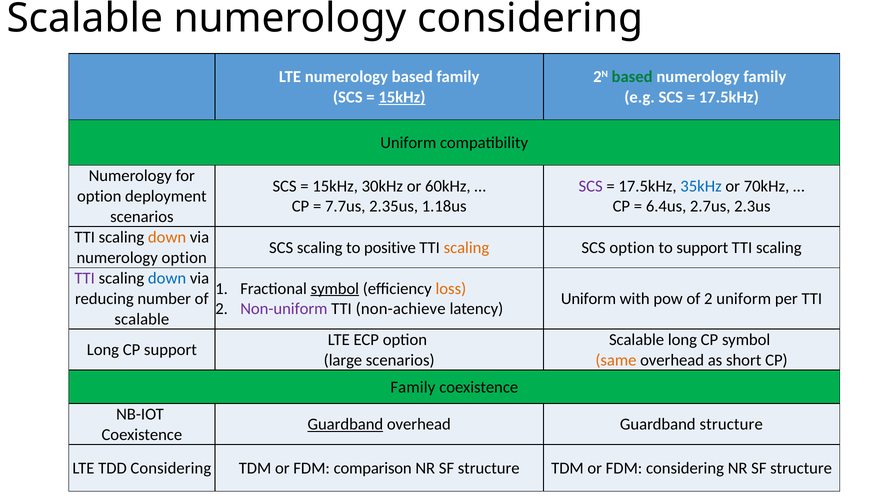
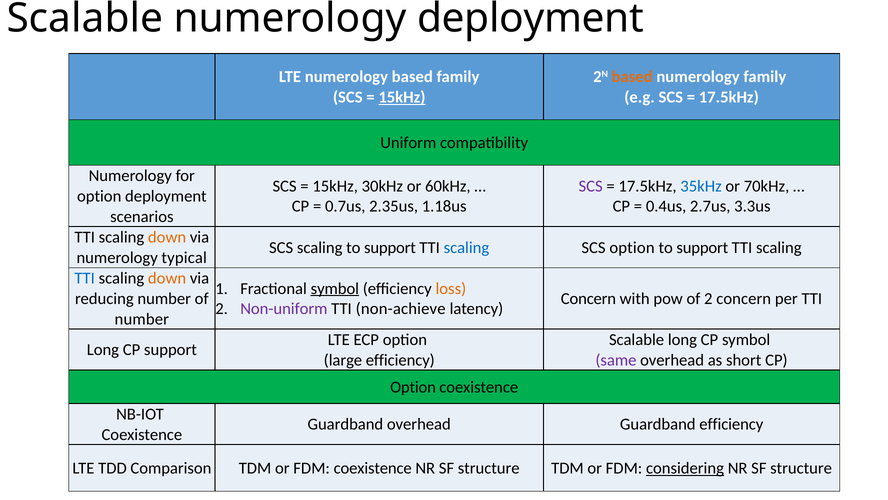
numerology considering: considering -> deployment (530, 18)
based colour: green -> orange (632, 77)
7.7us: 7.7us -> 0.7us (345, 206)
6.4us: 6.4us -> 0.4us (666, 206)
2.3us: 2.3us -> 3.3us (752, 206)
scaling to positive: positive -> support (390, 247)
scaling colour: orange -> blue (466, 247)
numerology option: option -> typical (184, 257)
TTI colour: purple -> blue (85, 278)
down colour: blue -> orange (167, 278)
Uniform: Uniform -> Concern (588, 298)
2 uniform: uniform -> concern (744, 298)
scalable: scalable -> number (142, 319)
large scenarios: scenarios -> efficiency (400, 360)
same colour: orange -> purple (616, 360)
Family: Family -> Option (413, 387)
Guardband underline: present -> none (345, 424)
Guardband structure: structure -> efficiency (731, 424)
TDD Considering: Considering -> Comparison (171, 468)
FDM comparison: comparison -> coexistence (373, 468)
considering underline: none -> present (685, 468)
